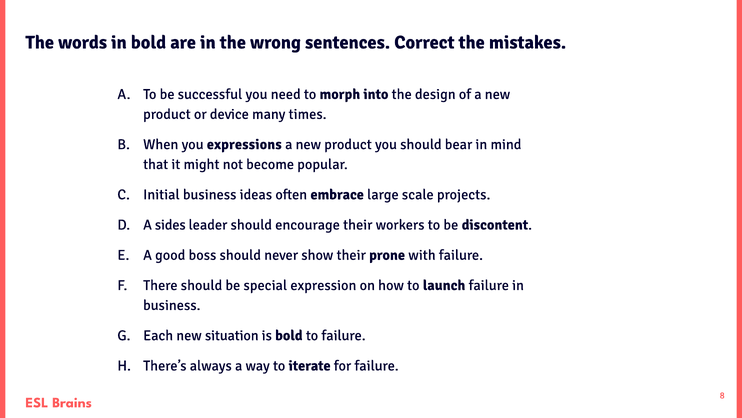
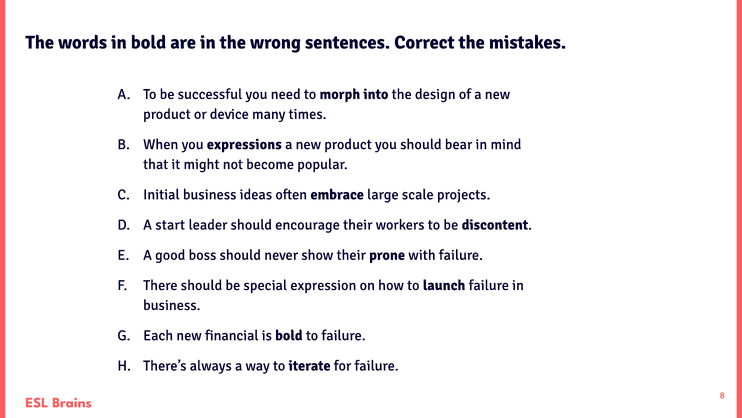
sides: sides -> start (170, 224)
situation: situation -> financial (232, 335)
